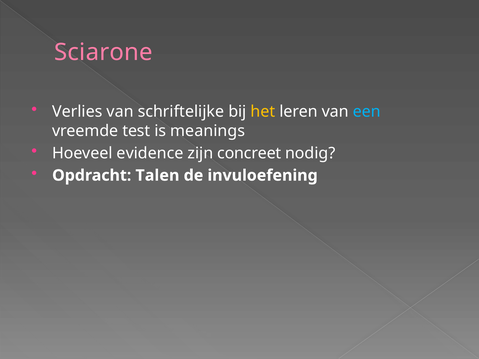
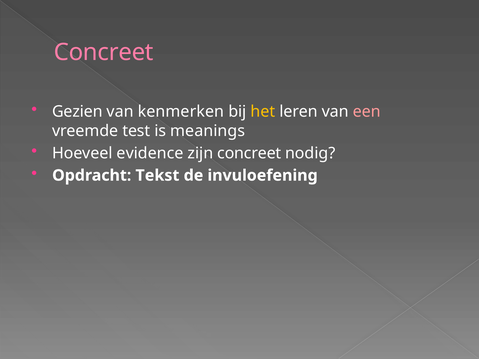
Sciarone: Sciarone -> Concreet (104, 52)
Verlies: Verlies -> Gezien (77, 112)
schriftelijke: schriftelijke -> kenmerken (181, 112)
een colour: light blue -> pink (367, 112)
Talen: Talen -> Tekst (157, 176)
